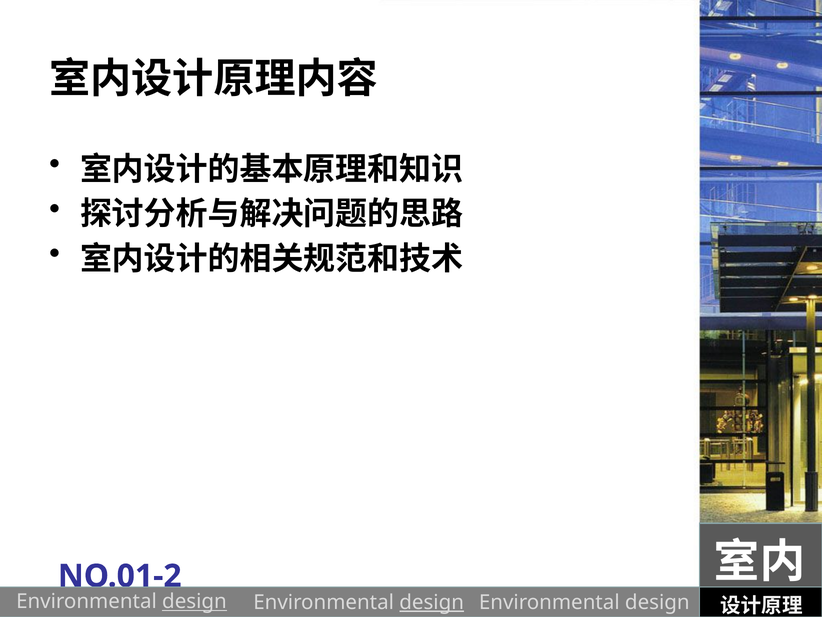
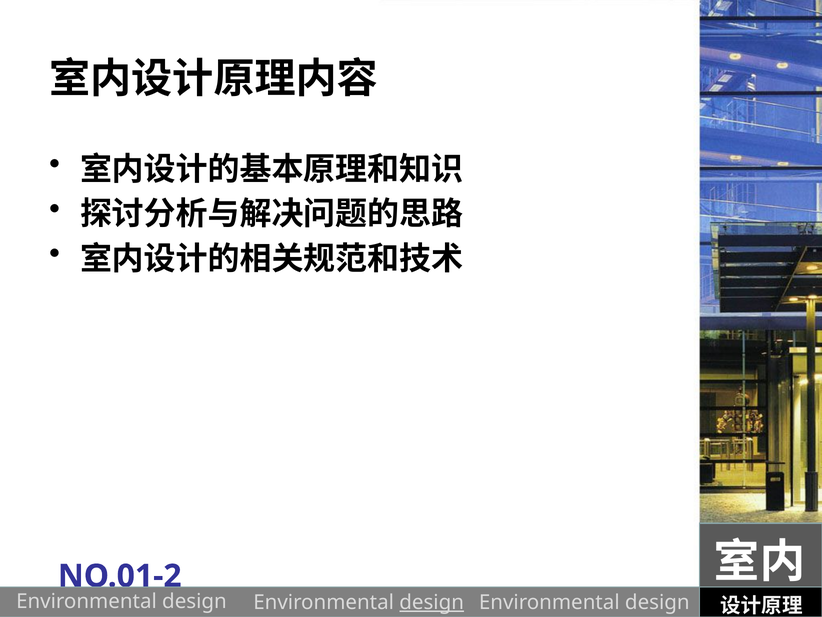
design underline: present -> none (194, 601)
